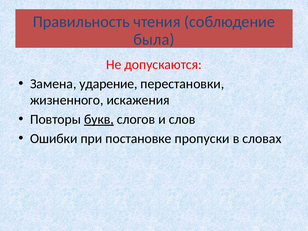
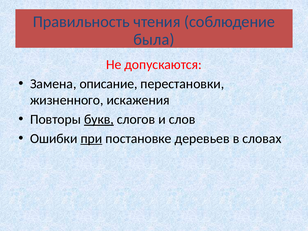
ударение: ударение -> описание (108, 84)
при underline: none -> present (91, 139)
пропуски: пропуски -> деревьев (202, 139)
